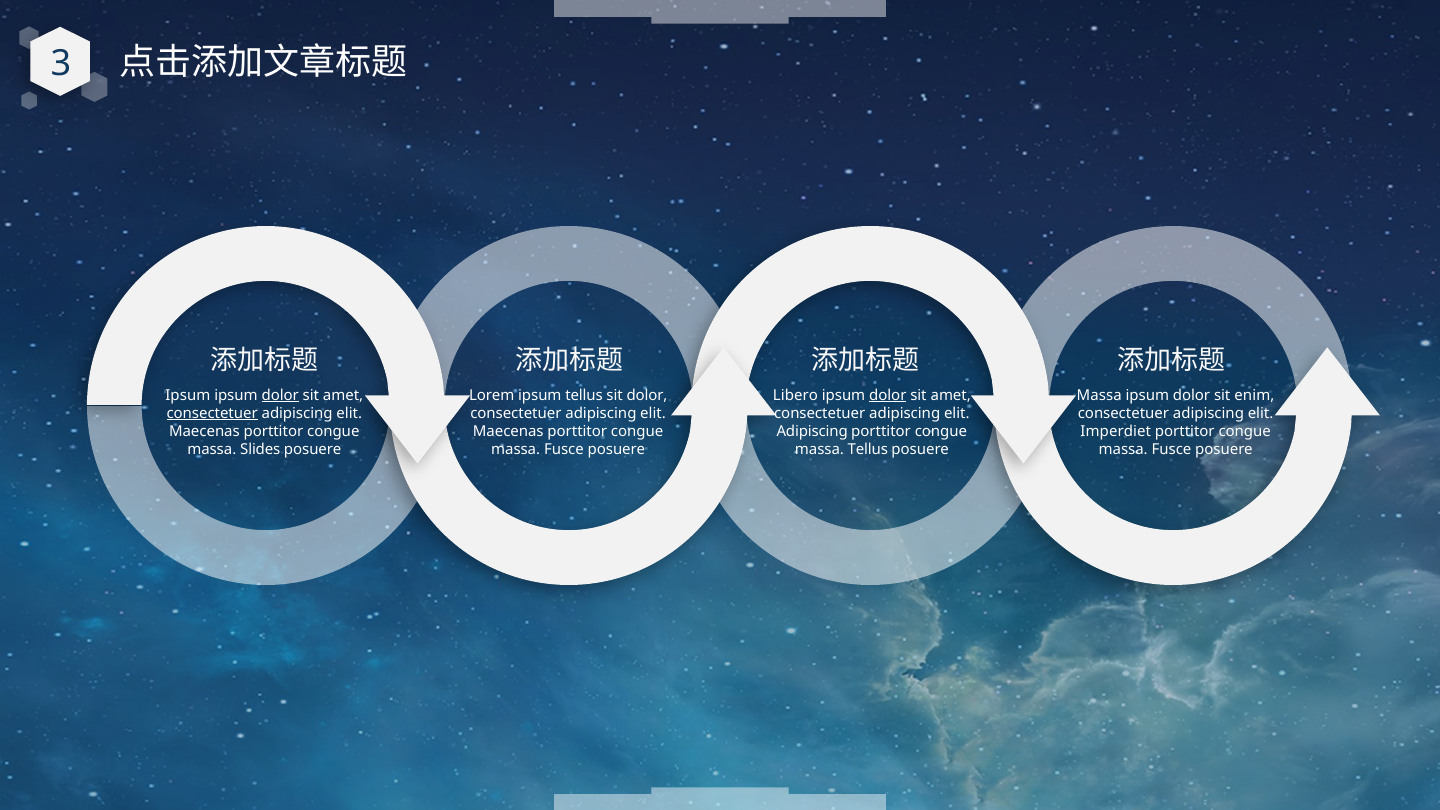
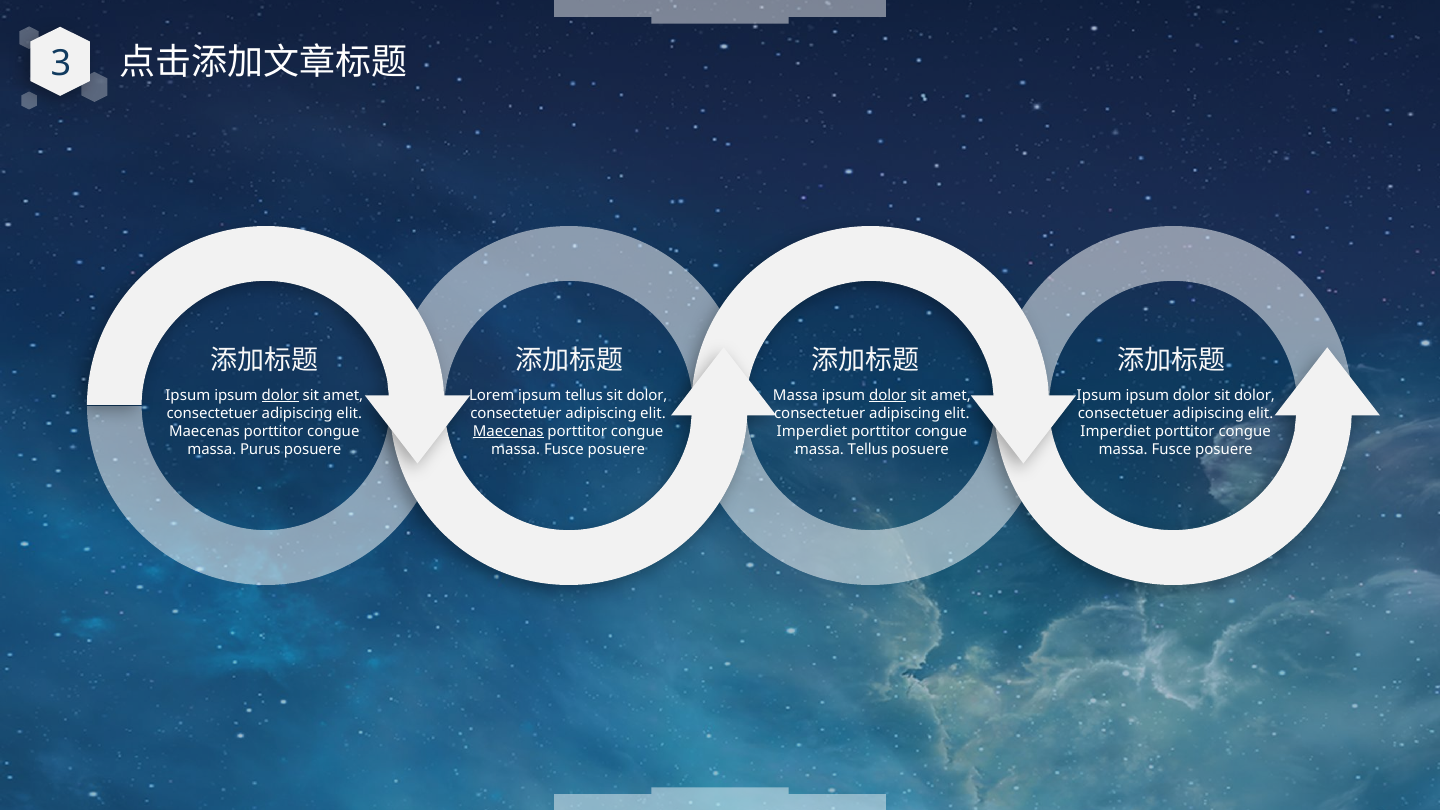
Libero: Libero -> Massa (795, 395)
Massa: Massa -> Ipsum (1099, 395)
dolor sit enim: enim -> dolor (1255, 395)
consectetuer underline: present -> none (212, 413)
Maecenas underline: none -> present (508, 431)
Adipiscing: Adipiscing -> Imperdiet (812, 431)
Slides: Slides -> Purus (260, 449)
